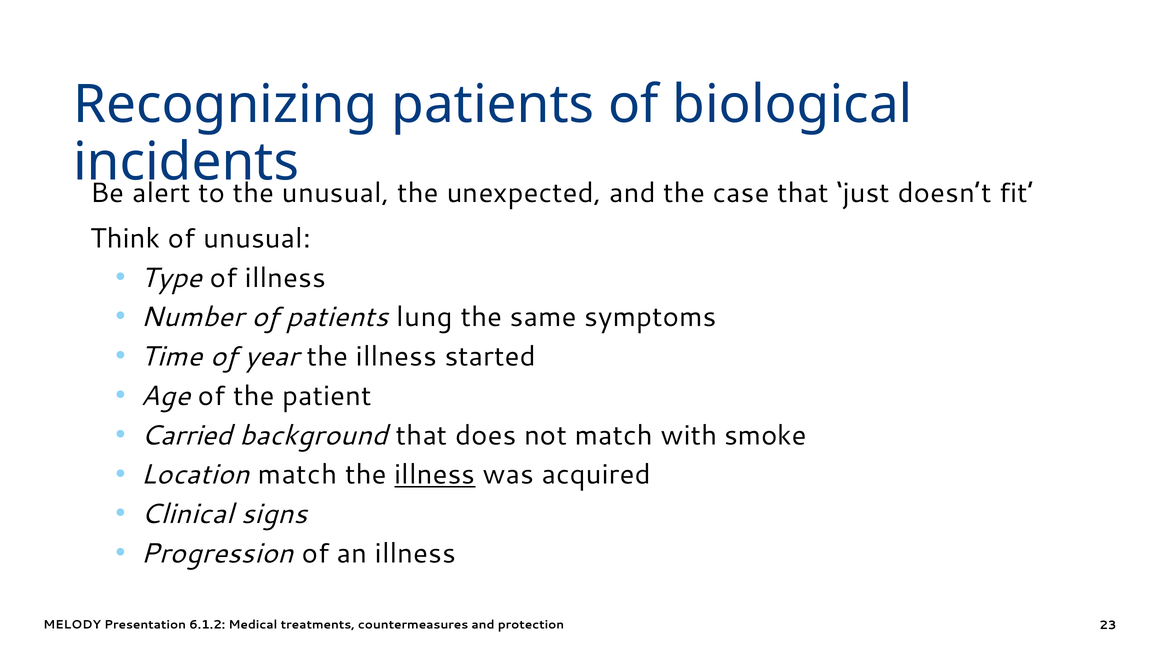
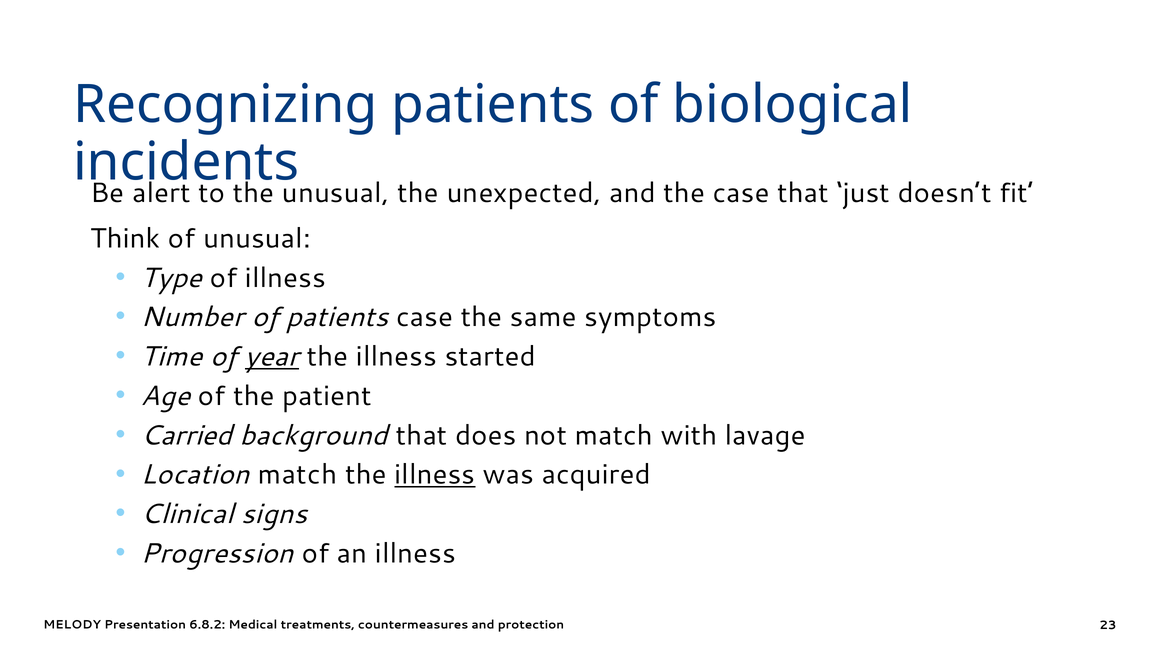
patients lung: lung -> case (425, 317)
year underline: none -> present (272, 357)
smoke: smoke -> lavage (765, 435)
6.1.2: 6.1.2 -> 6.8.2 (207, 625)
